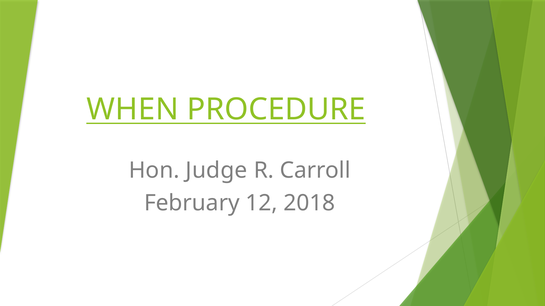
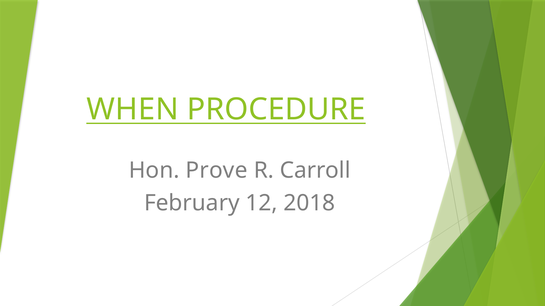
Judge: Judge -> Prove (217, 171)
